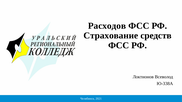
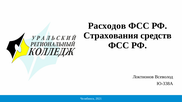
Страхование: Страхование -> Страхования (111, 36)
